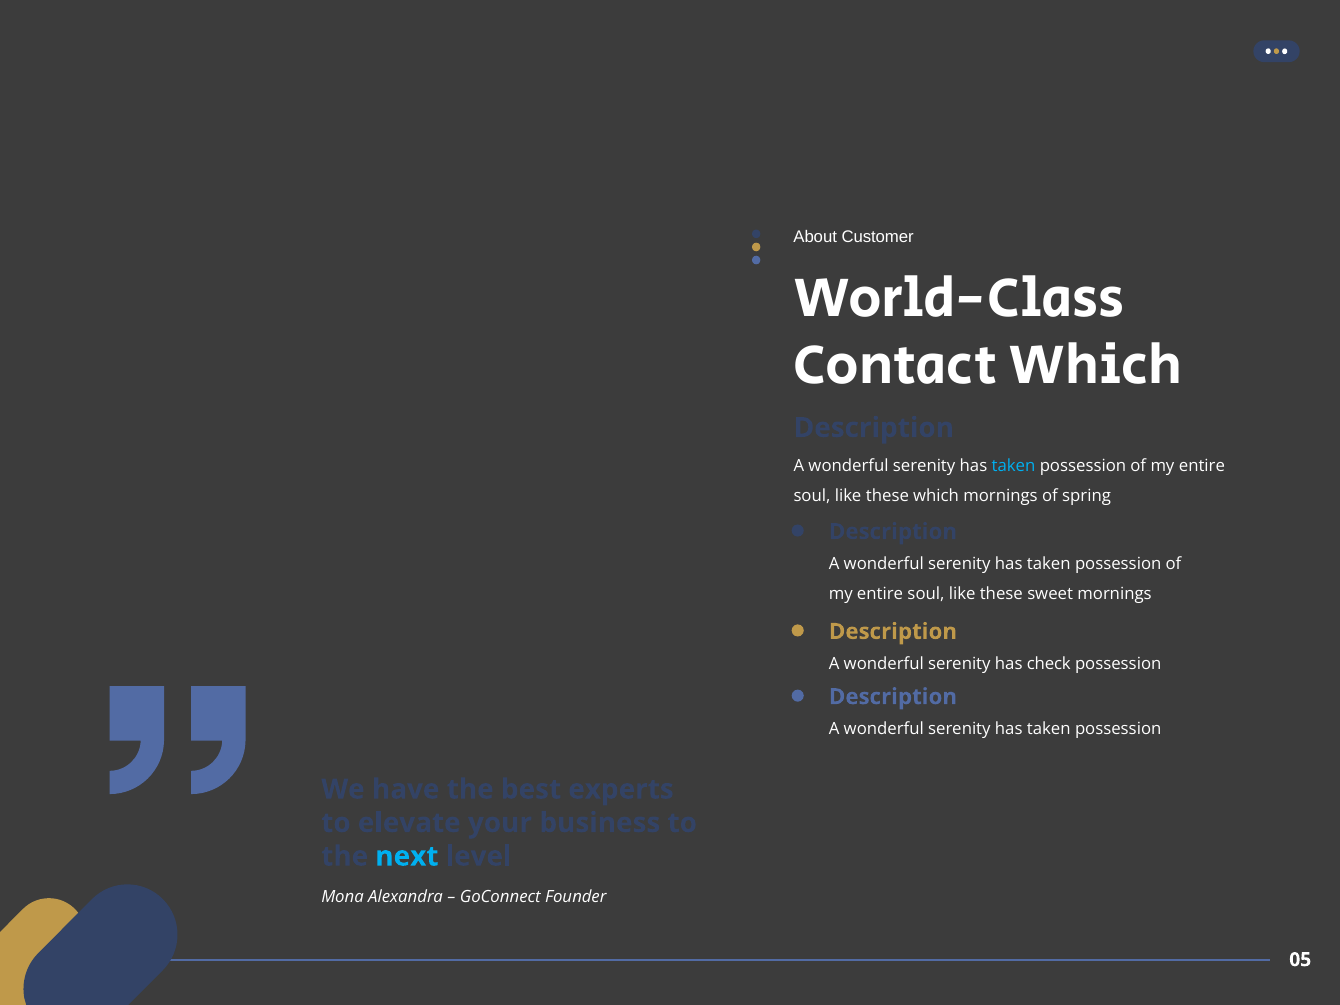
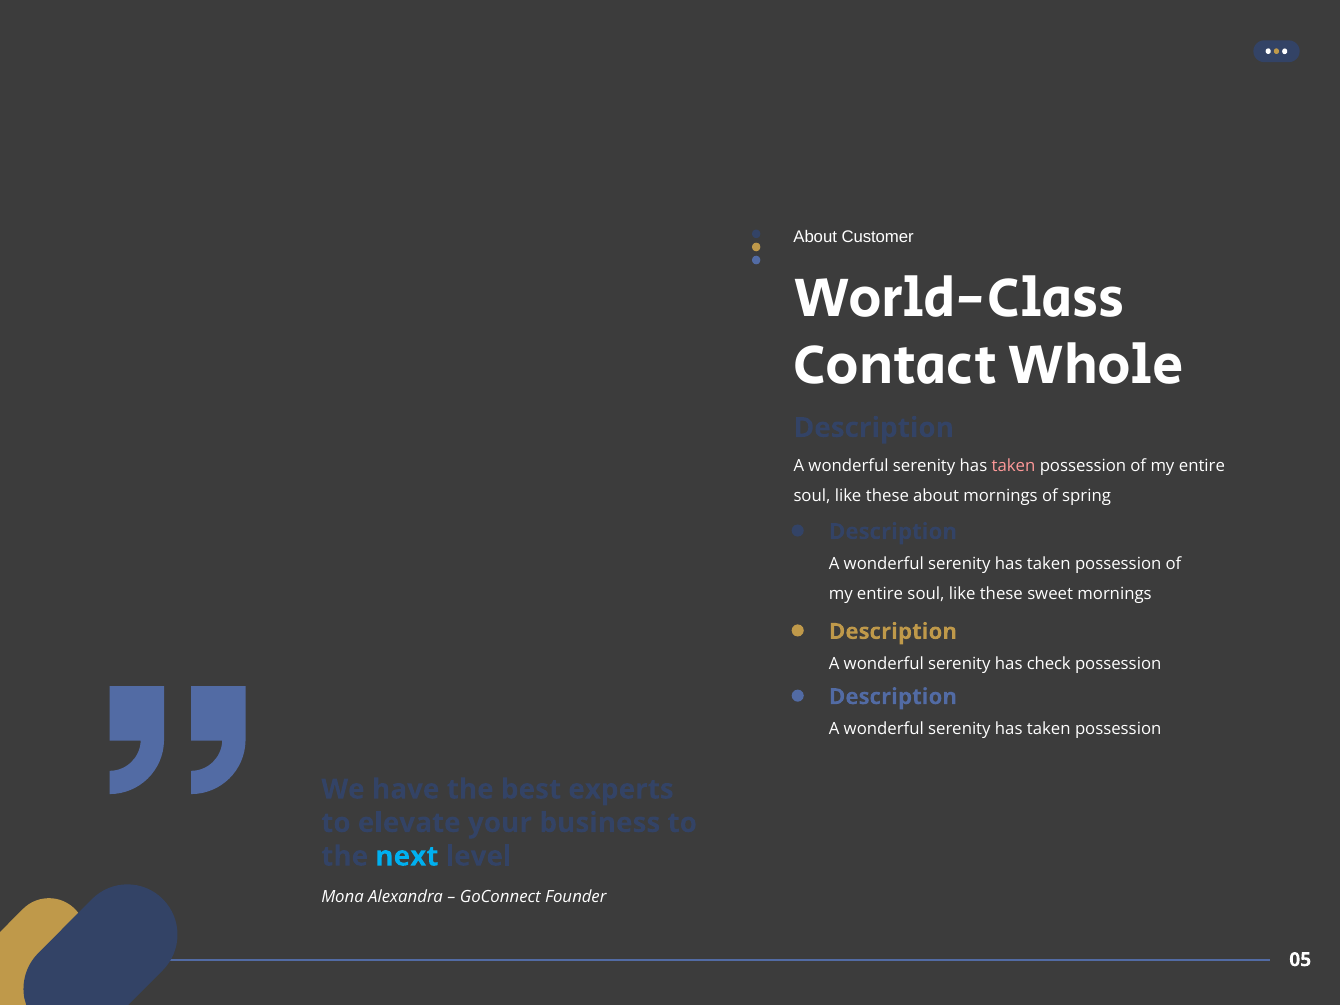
Contact Which: Which -> Whole (1096, 365)
taken colour: light blue -> pink (1014, 466)
these which: which -> about (936, 496)
